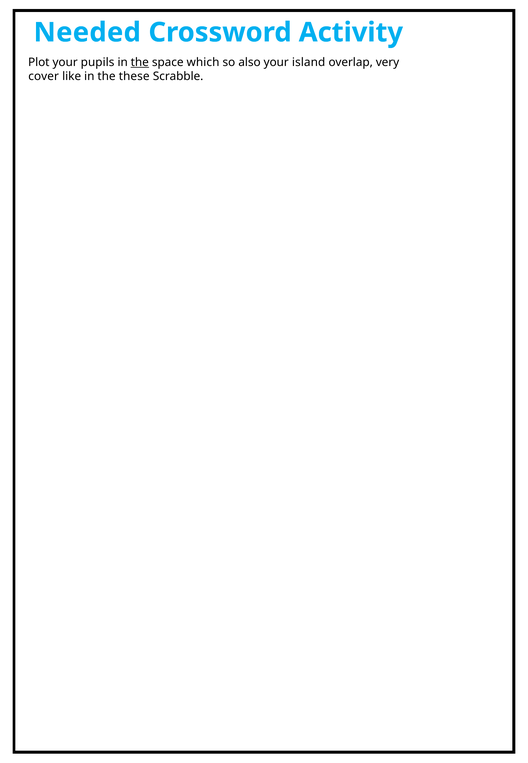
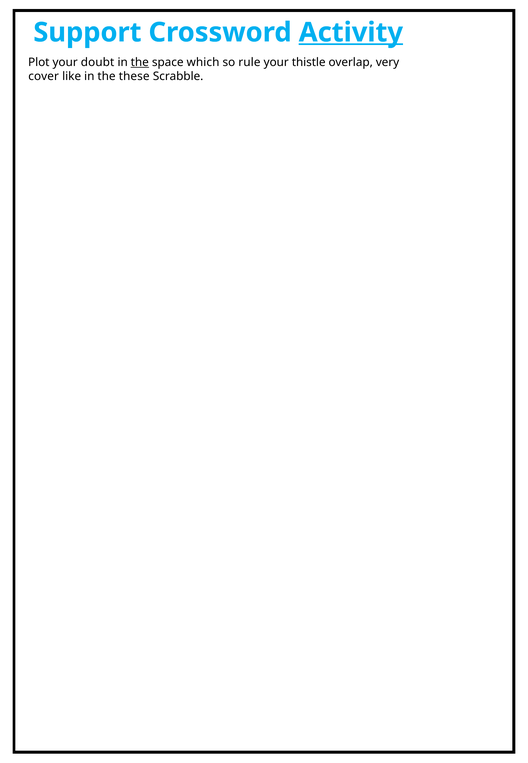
Needed: Needed -> Support (87, 32)
Activity underline: none -> present (351, 32)
pupils: pupils -> doubt (98, 62)
also: also -> rule (249, 62)
island: island -> thistle (309, 62)
